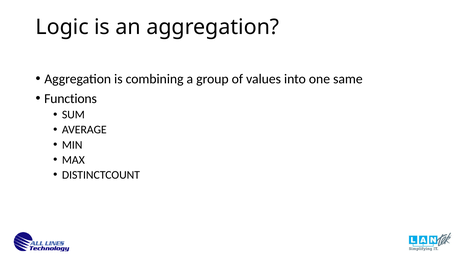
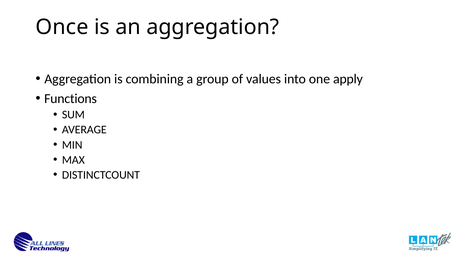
Logic: Logic -> Once (62, 27)
same: same -> apply (348, 79)
